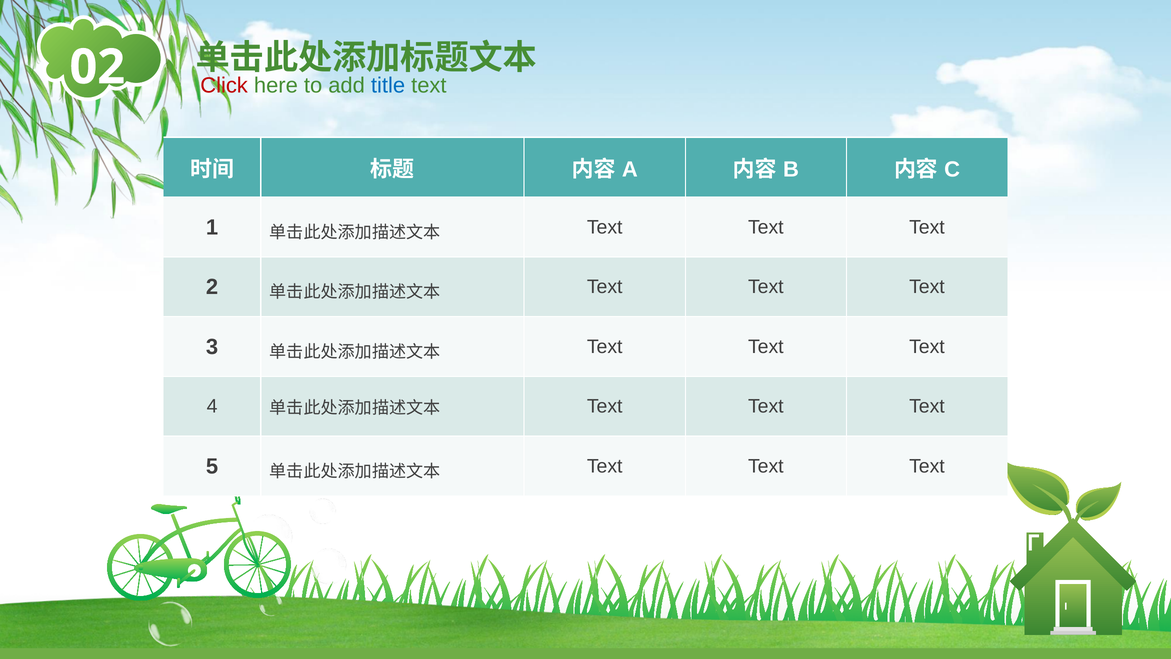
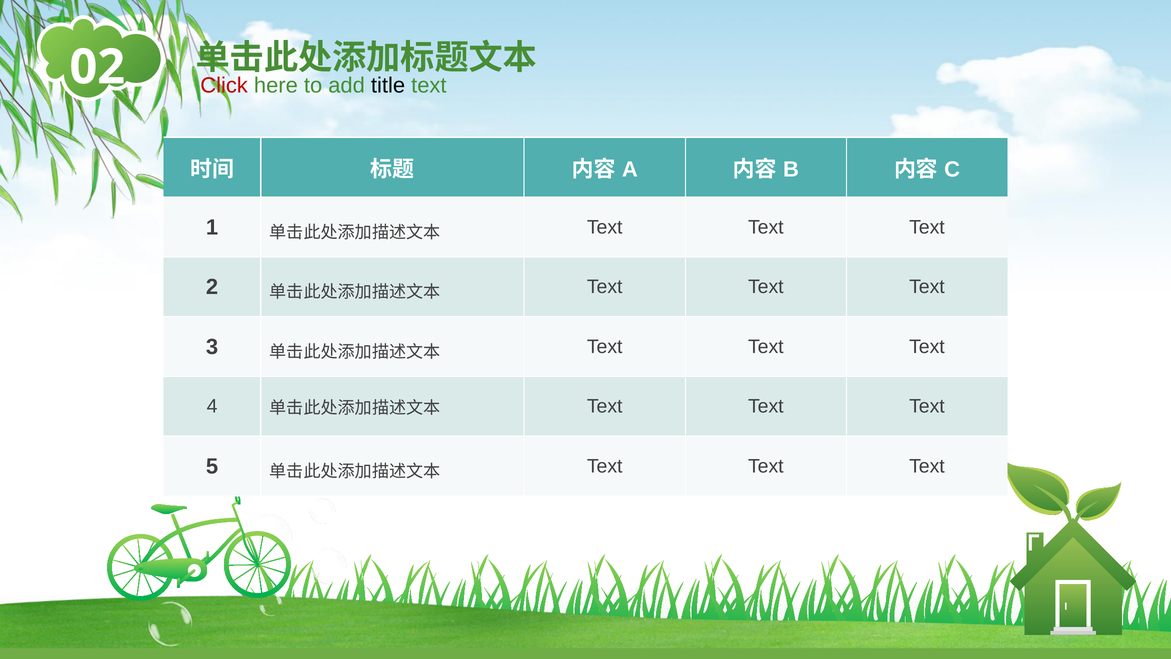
title colour: blue -> black (388, 85)
